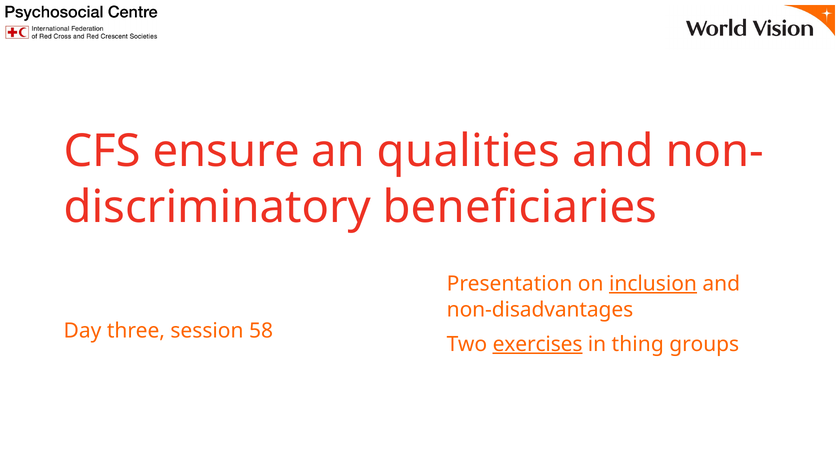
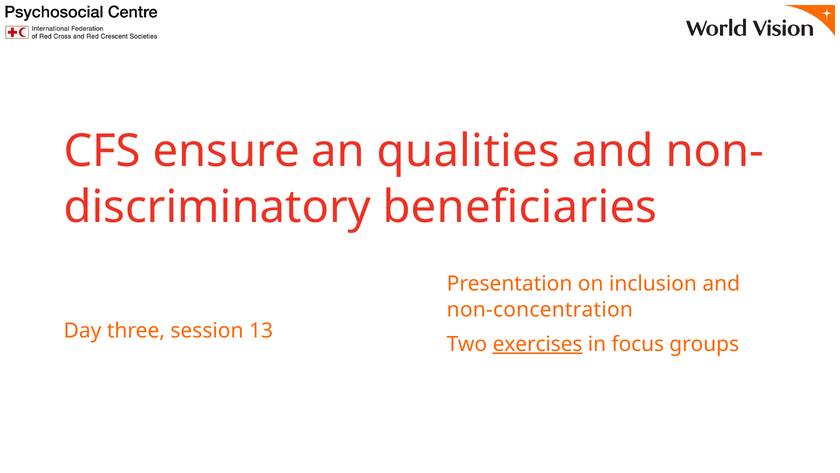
inclusion underline: present -> none (653, 284)
non-disadvantages: non-disadvantages -> non-concentration (540, 309)
58: 58 -> 13 (261, 331)
thing: thing -> focus (638, 344)
